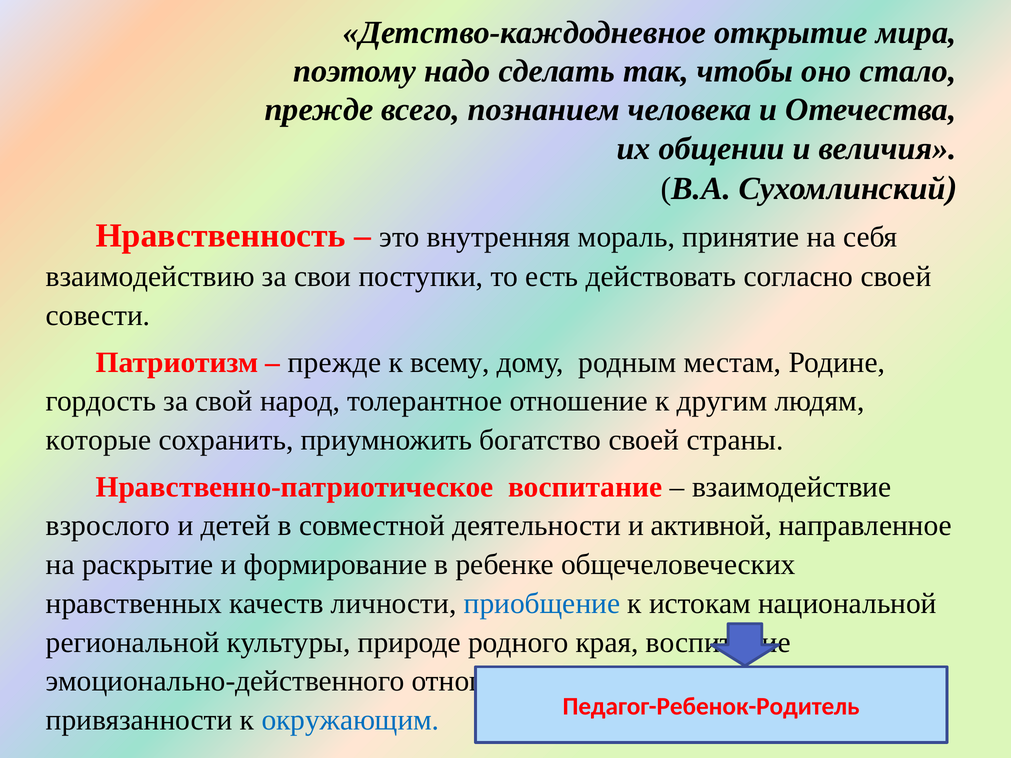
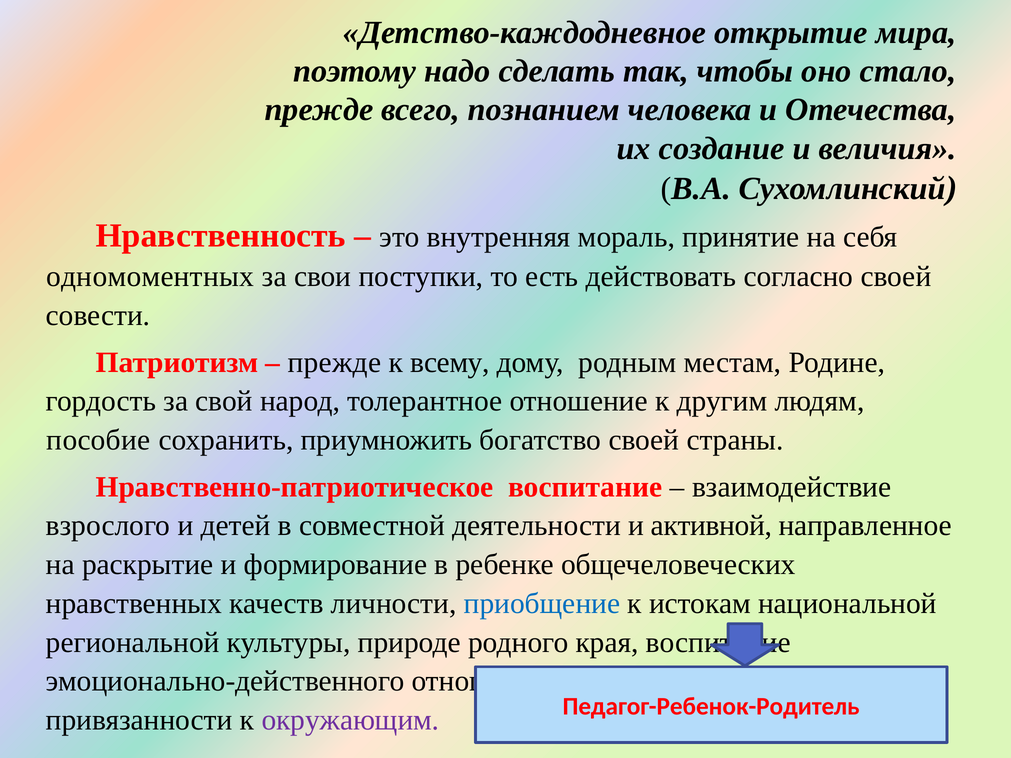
общении: общении -> создание (722, 149)
взаимодействию: взаимодействию -> одномоментных (150, 277)
которые: которые -> пособие (98, 440)
окружающим colour: blue -> purple (350, 720)
